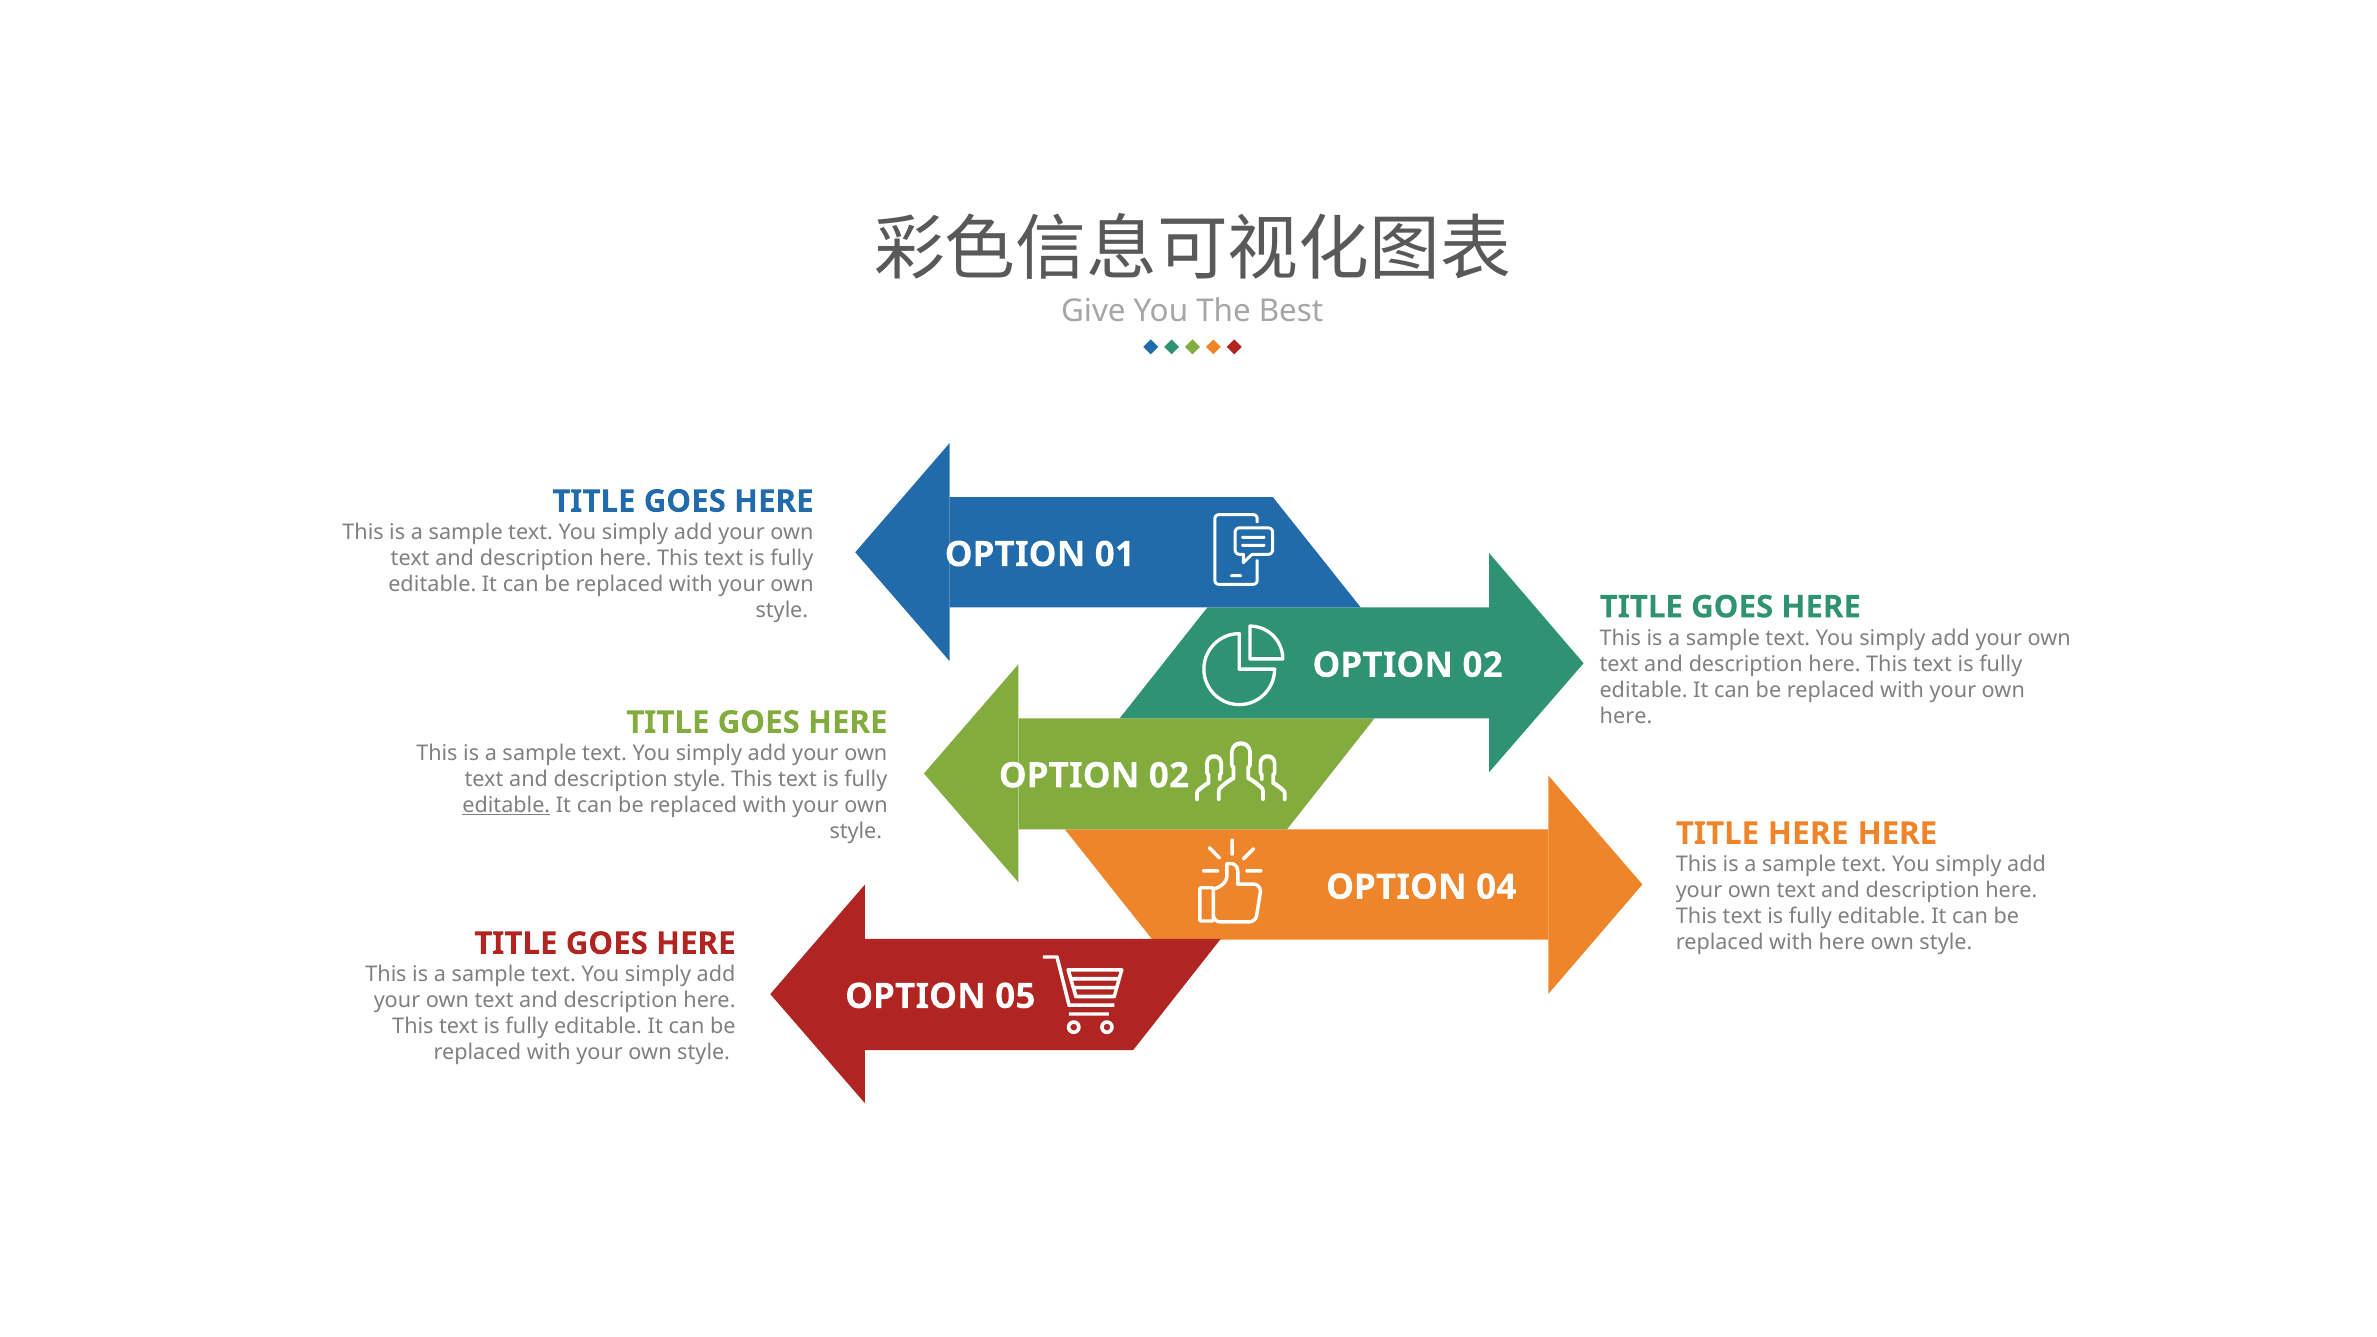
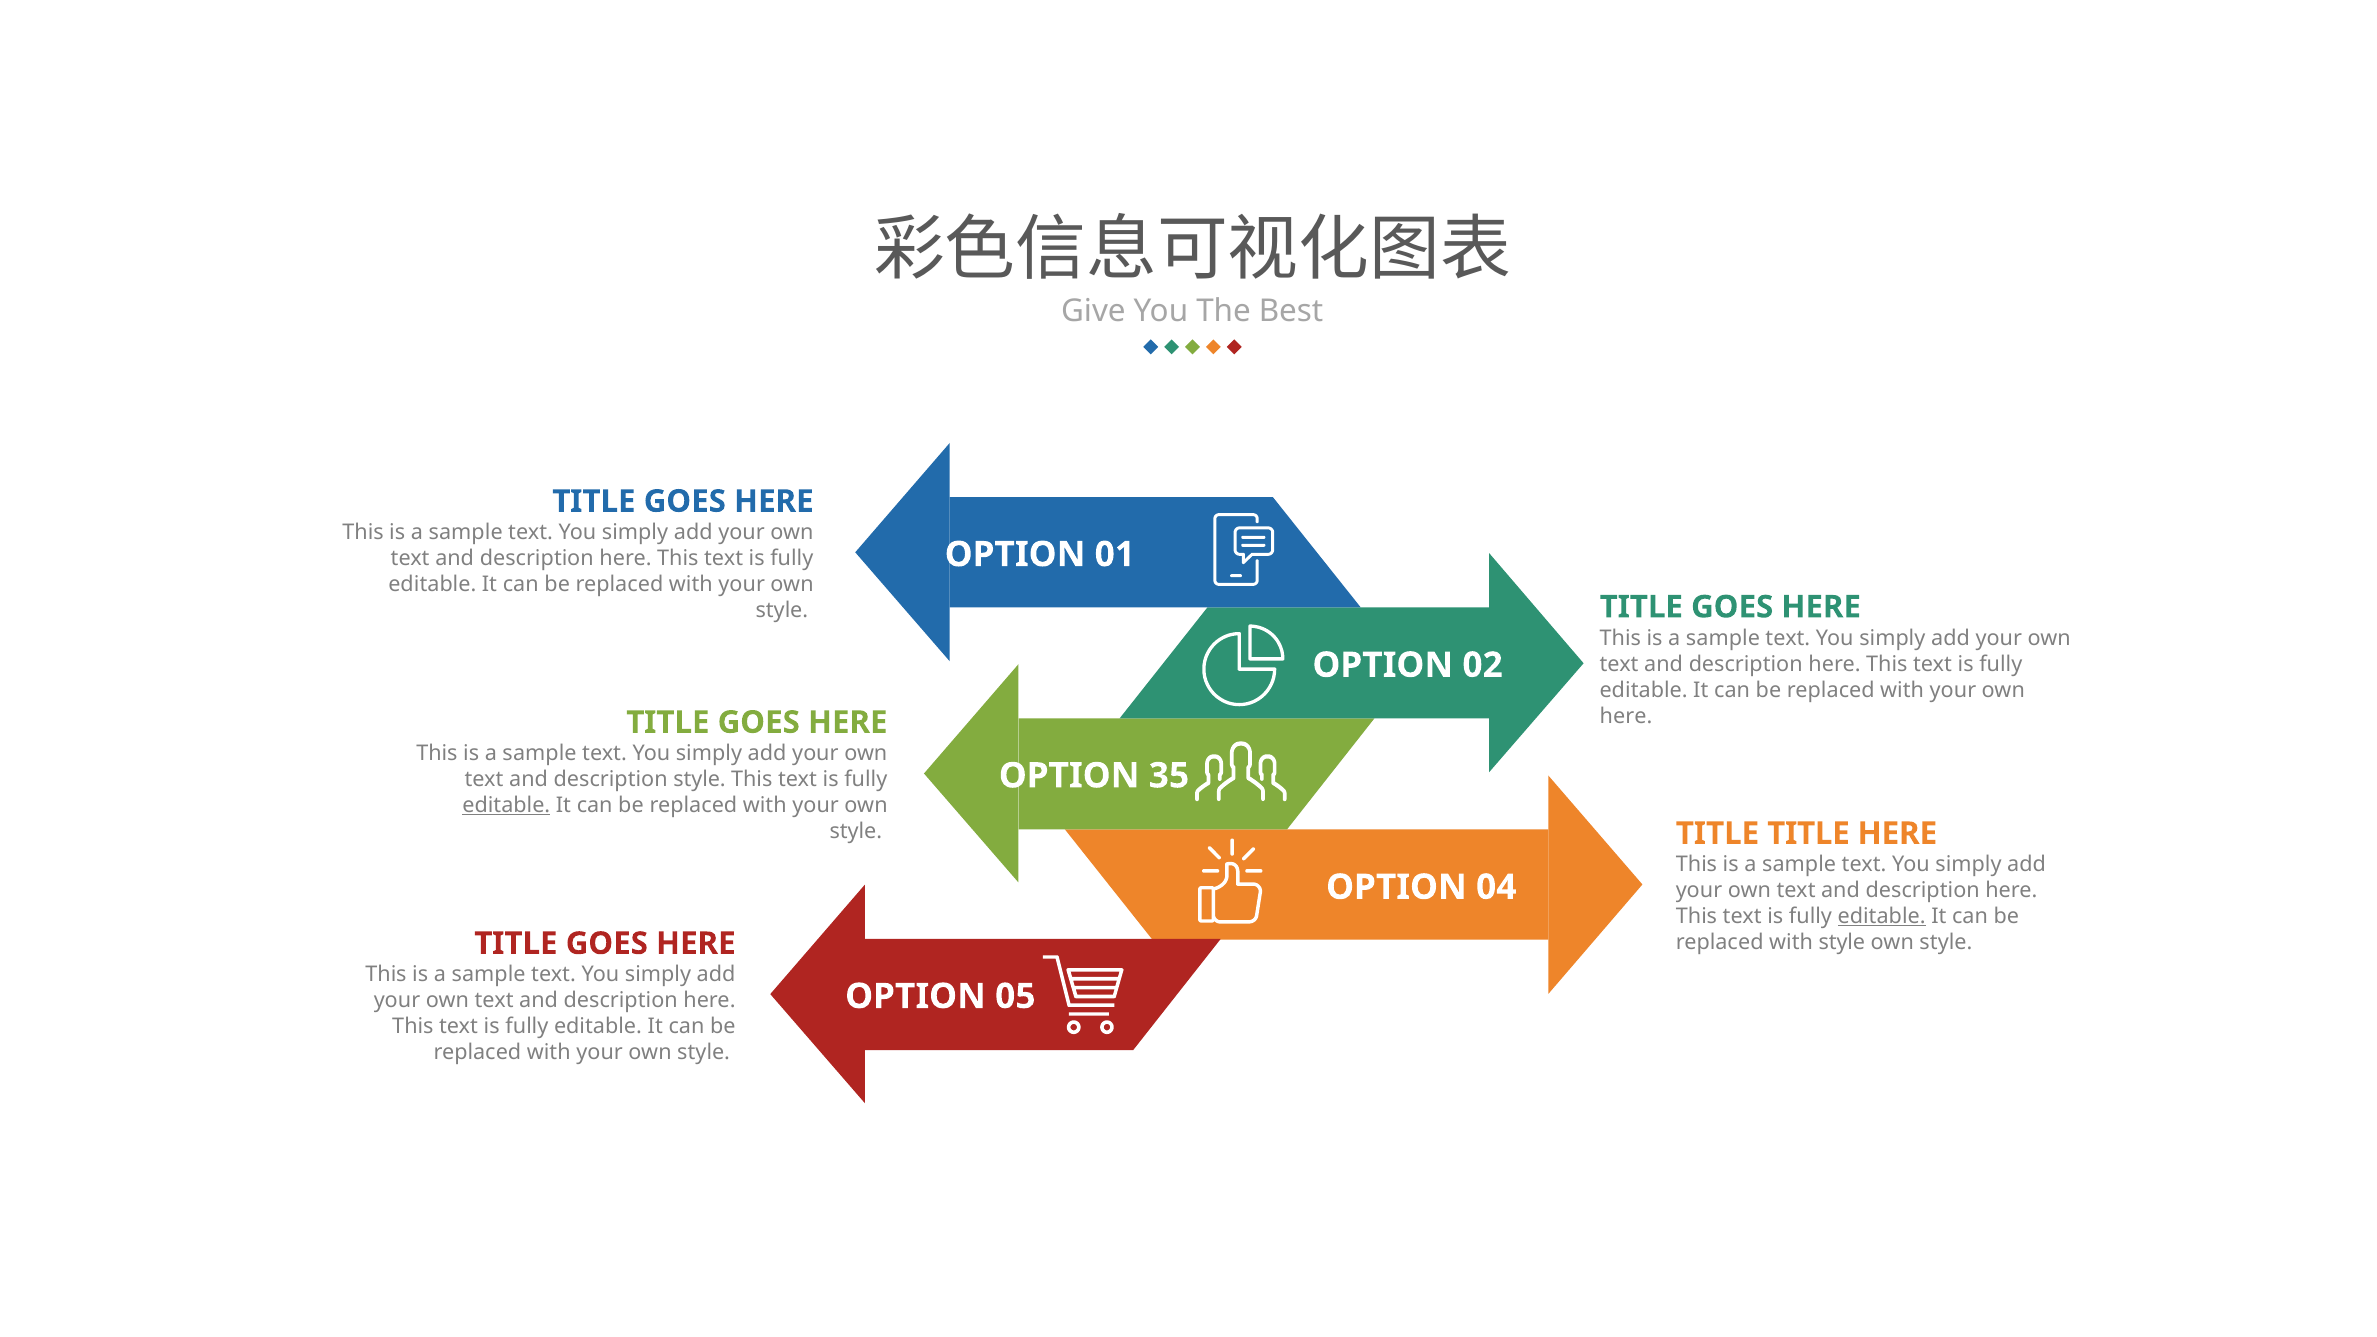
02: 02 -> 35 (1169, 776)
TITLE HERE: HERE -> TITLE (1808, 834)
editable underline: none -> present (1882, 917)
with here: here -> style (1842, 943)
